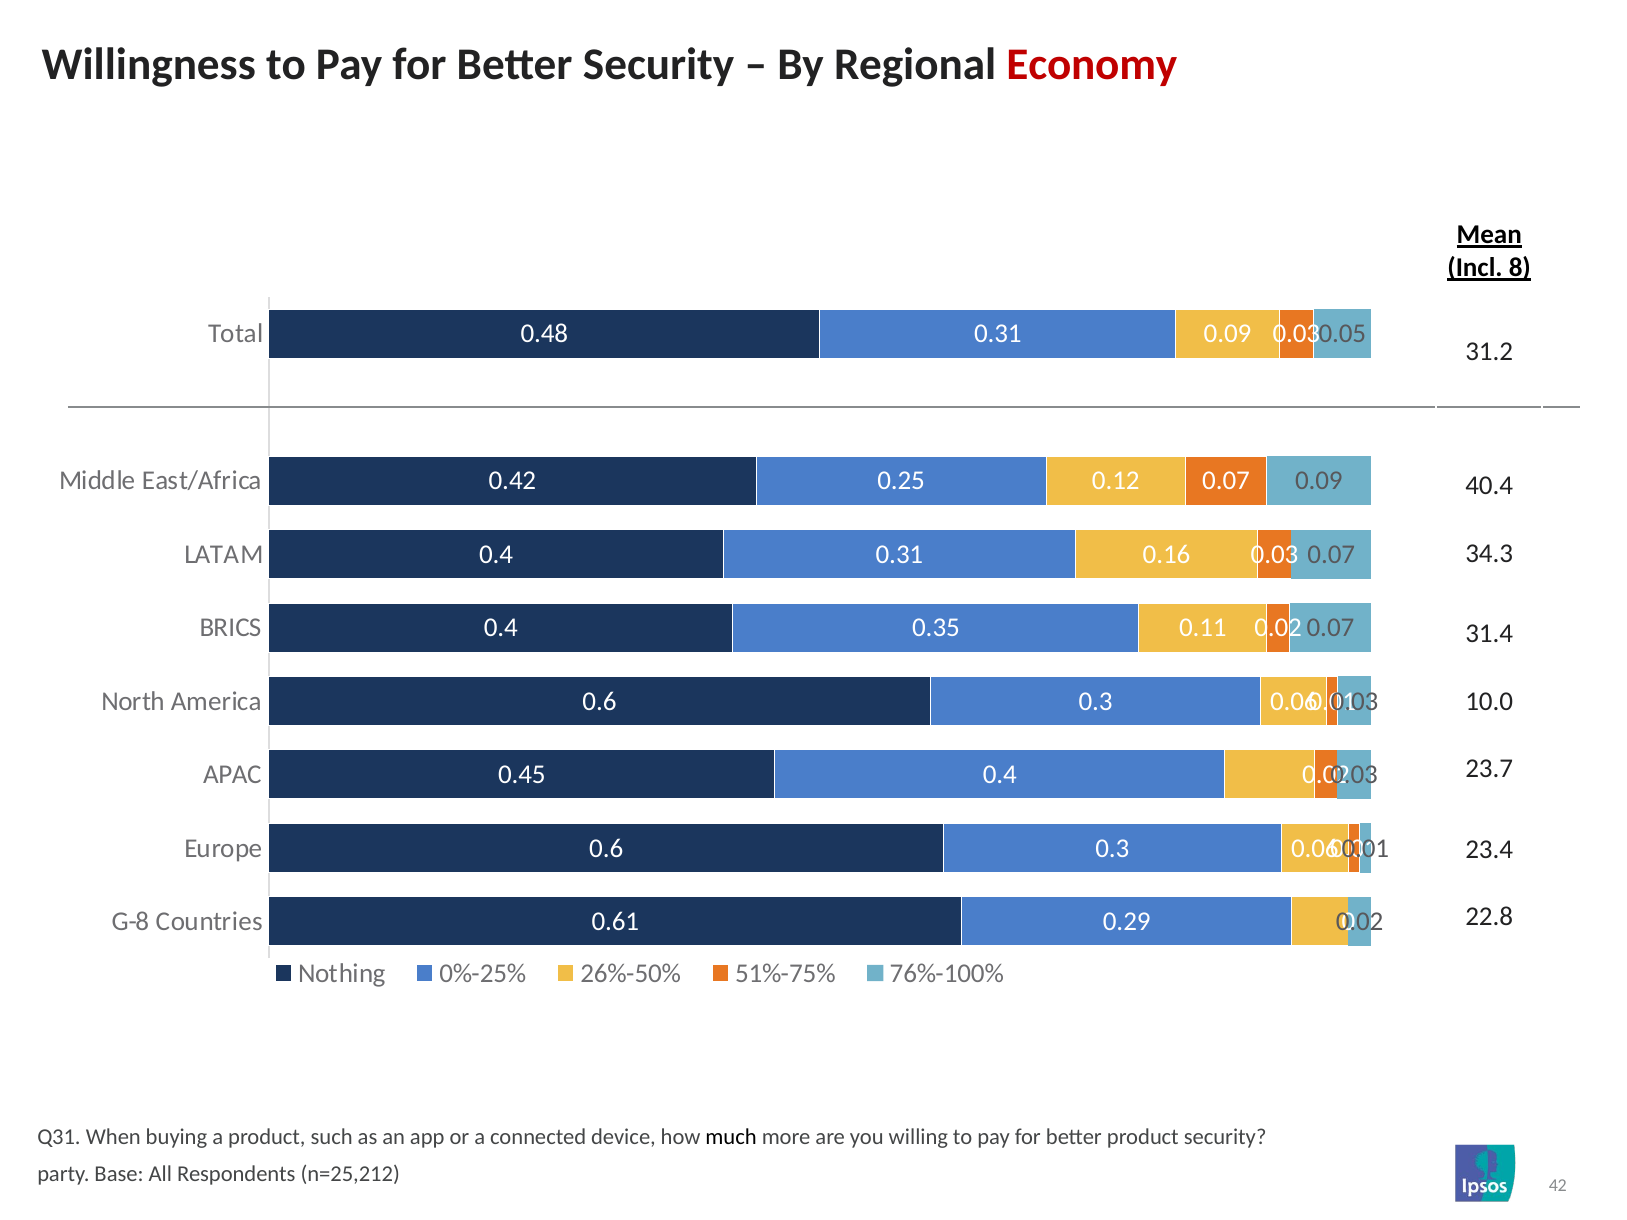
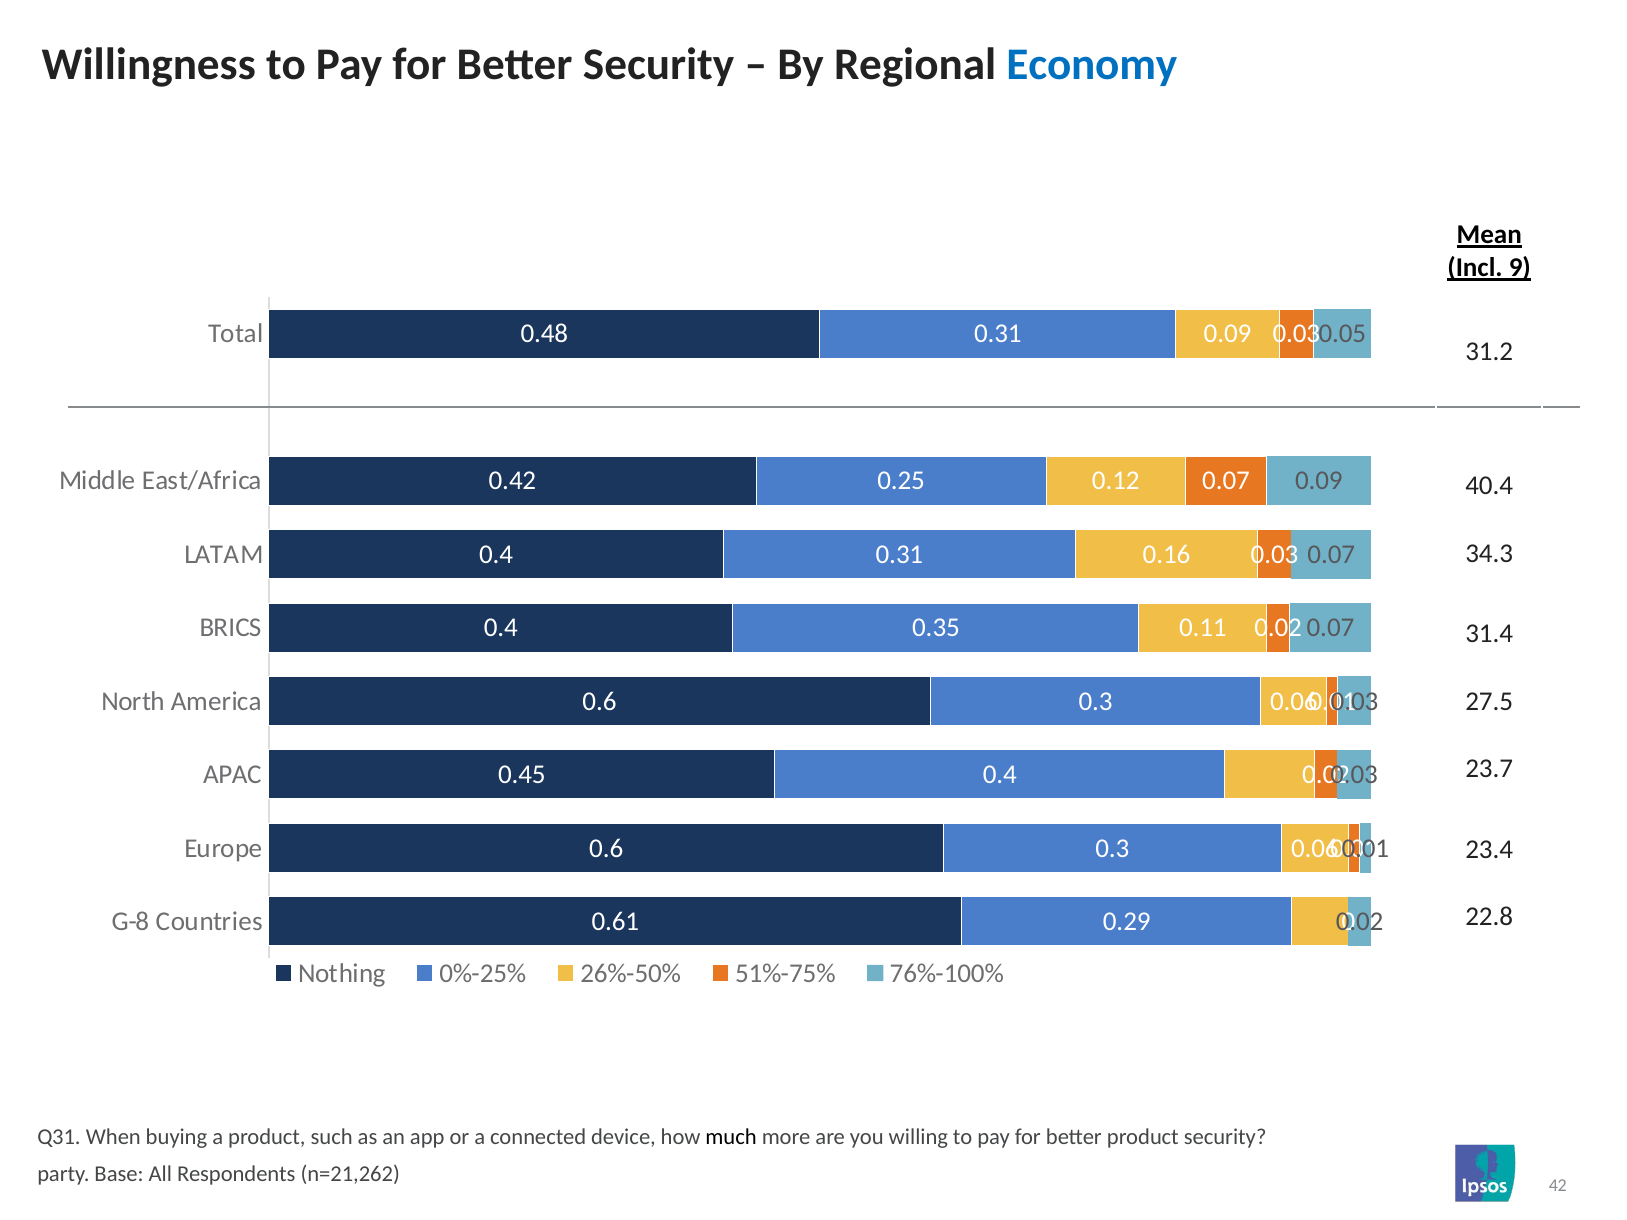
Economy colour: red -> blue (1092, 65)
8: 8 -> 9 (1520, 268)
10.0: 10.0 -> 27.5 (1489, 701)
n=25,212: n=25,212 -> n=21,262 (350, 1175)
